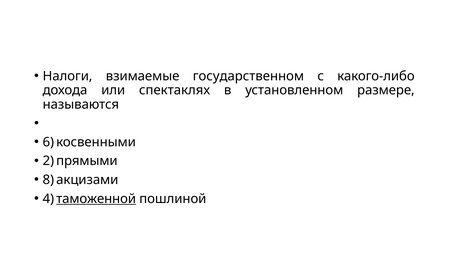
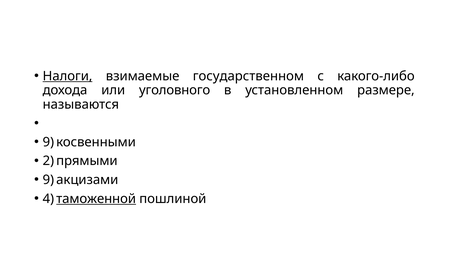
Налоги underline: none -> present (68, 76)
спектаклях: спектаклях -> уголовного (175, 90)
6: 6 -> 9 (48, 142)
8: 8 -> 9 (48, 180)
